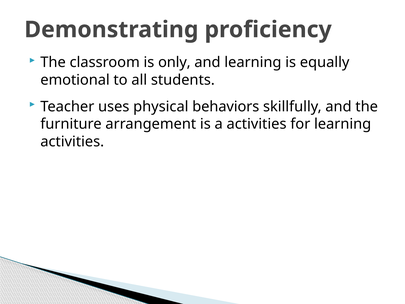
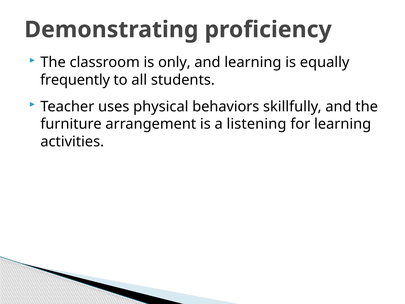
emotional: emotional -> frequently (75, 80)
a activities: activities -> listening (256, 124)
